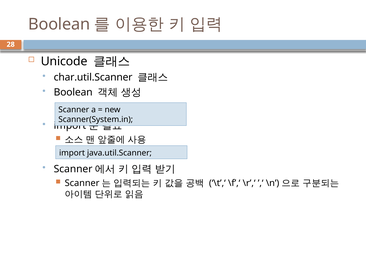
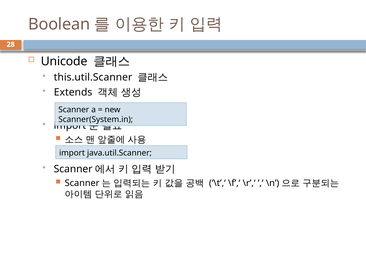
char.util.Scanner: char.util.Scanner -> this.util.Scanner (93, 78)
Boolean: Boolean -> Extends (73, 93)
